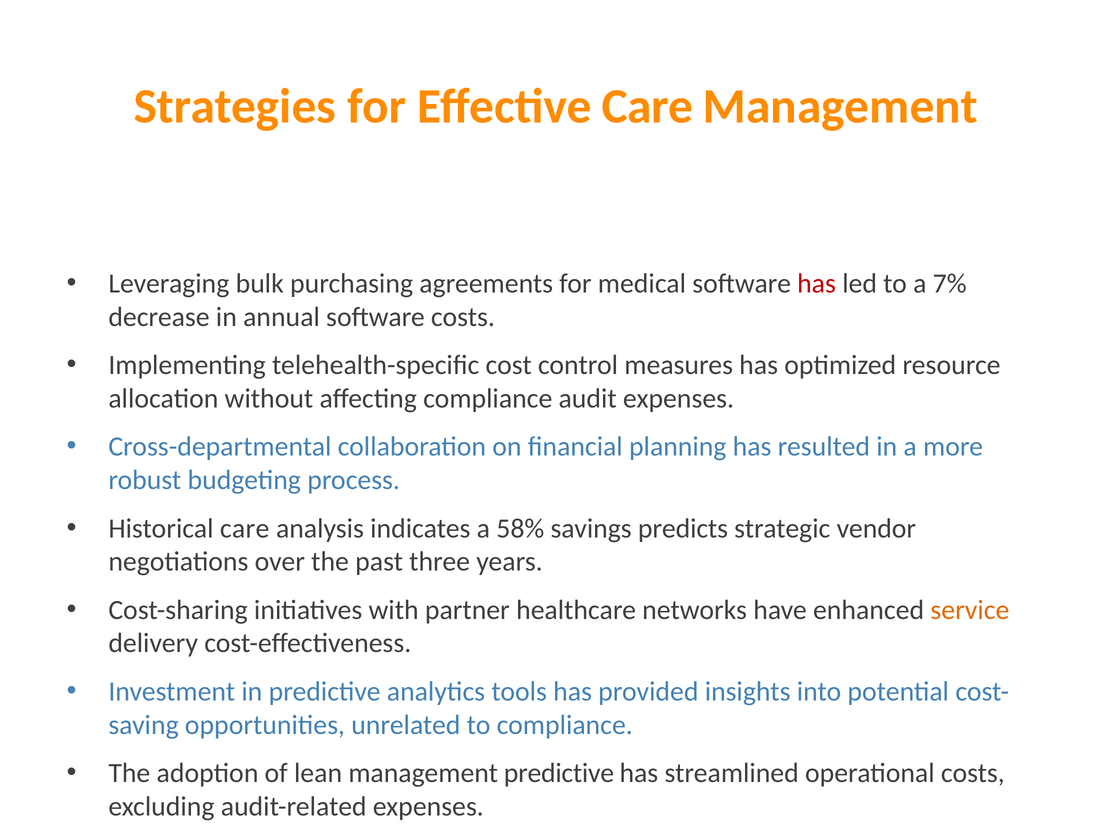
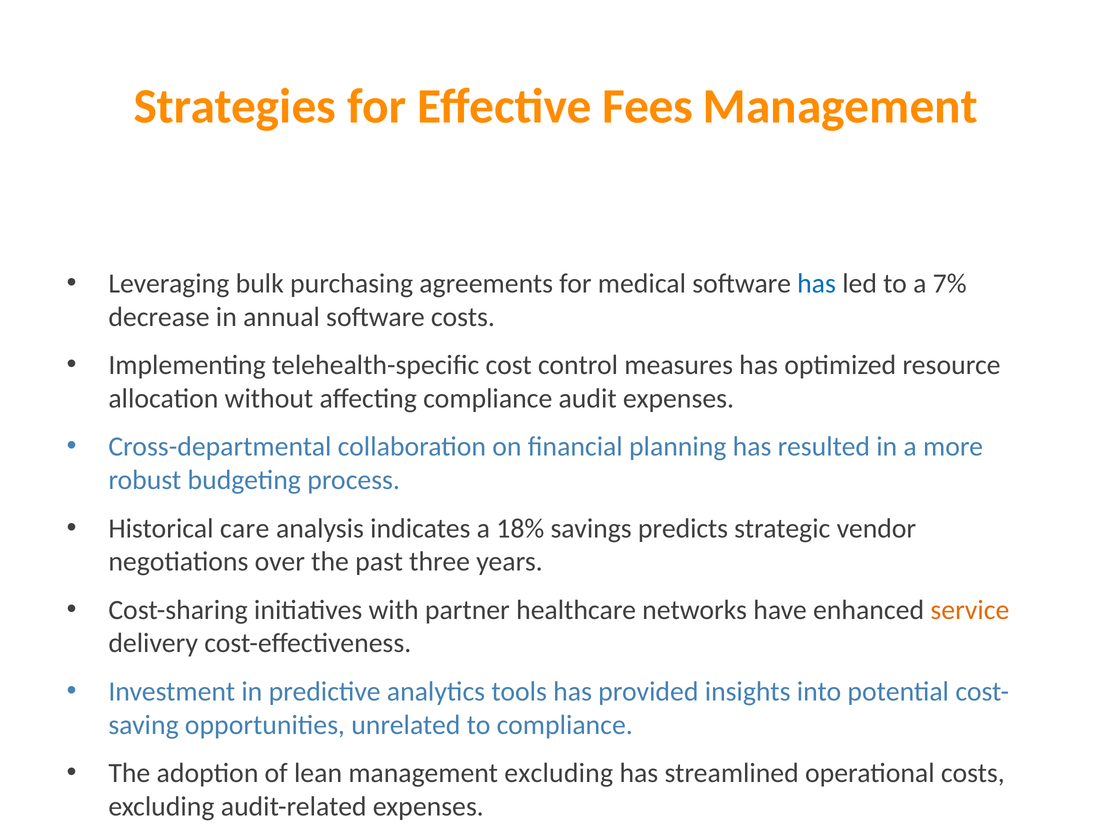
Effective Care: Care -> Fees (647, 106)
has colour: red -> blue (817, 284)
58%: 58% -> 18% (520, 528)
management predictive: predictive -> excluding (559, 773)
